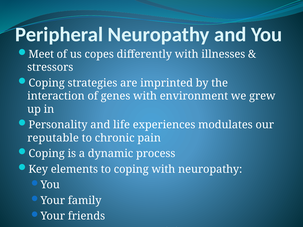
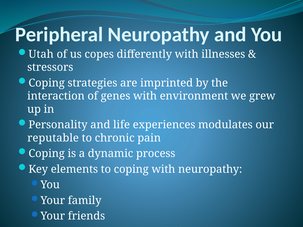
Meet: Meet -> Utah (41, 54)
